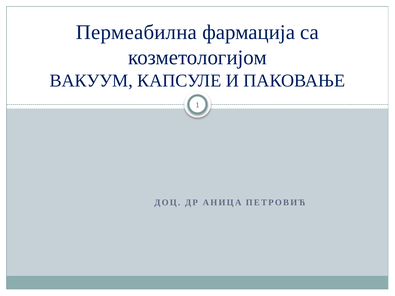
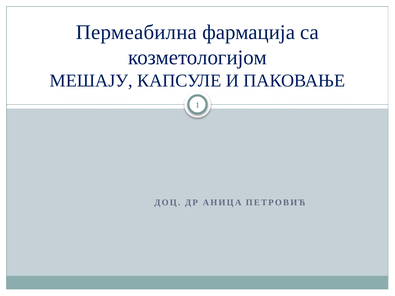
ВАКУУМ: ВАКУУМ -> МЕШАЈУ (91, 81)
